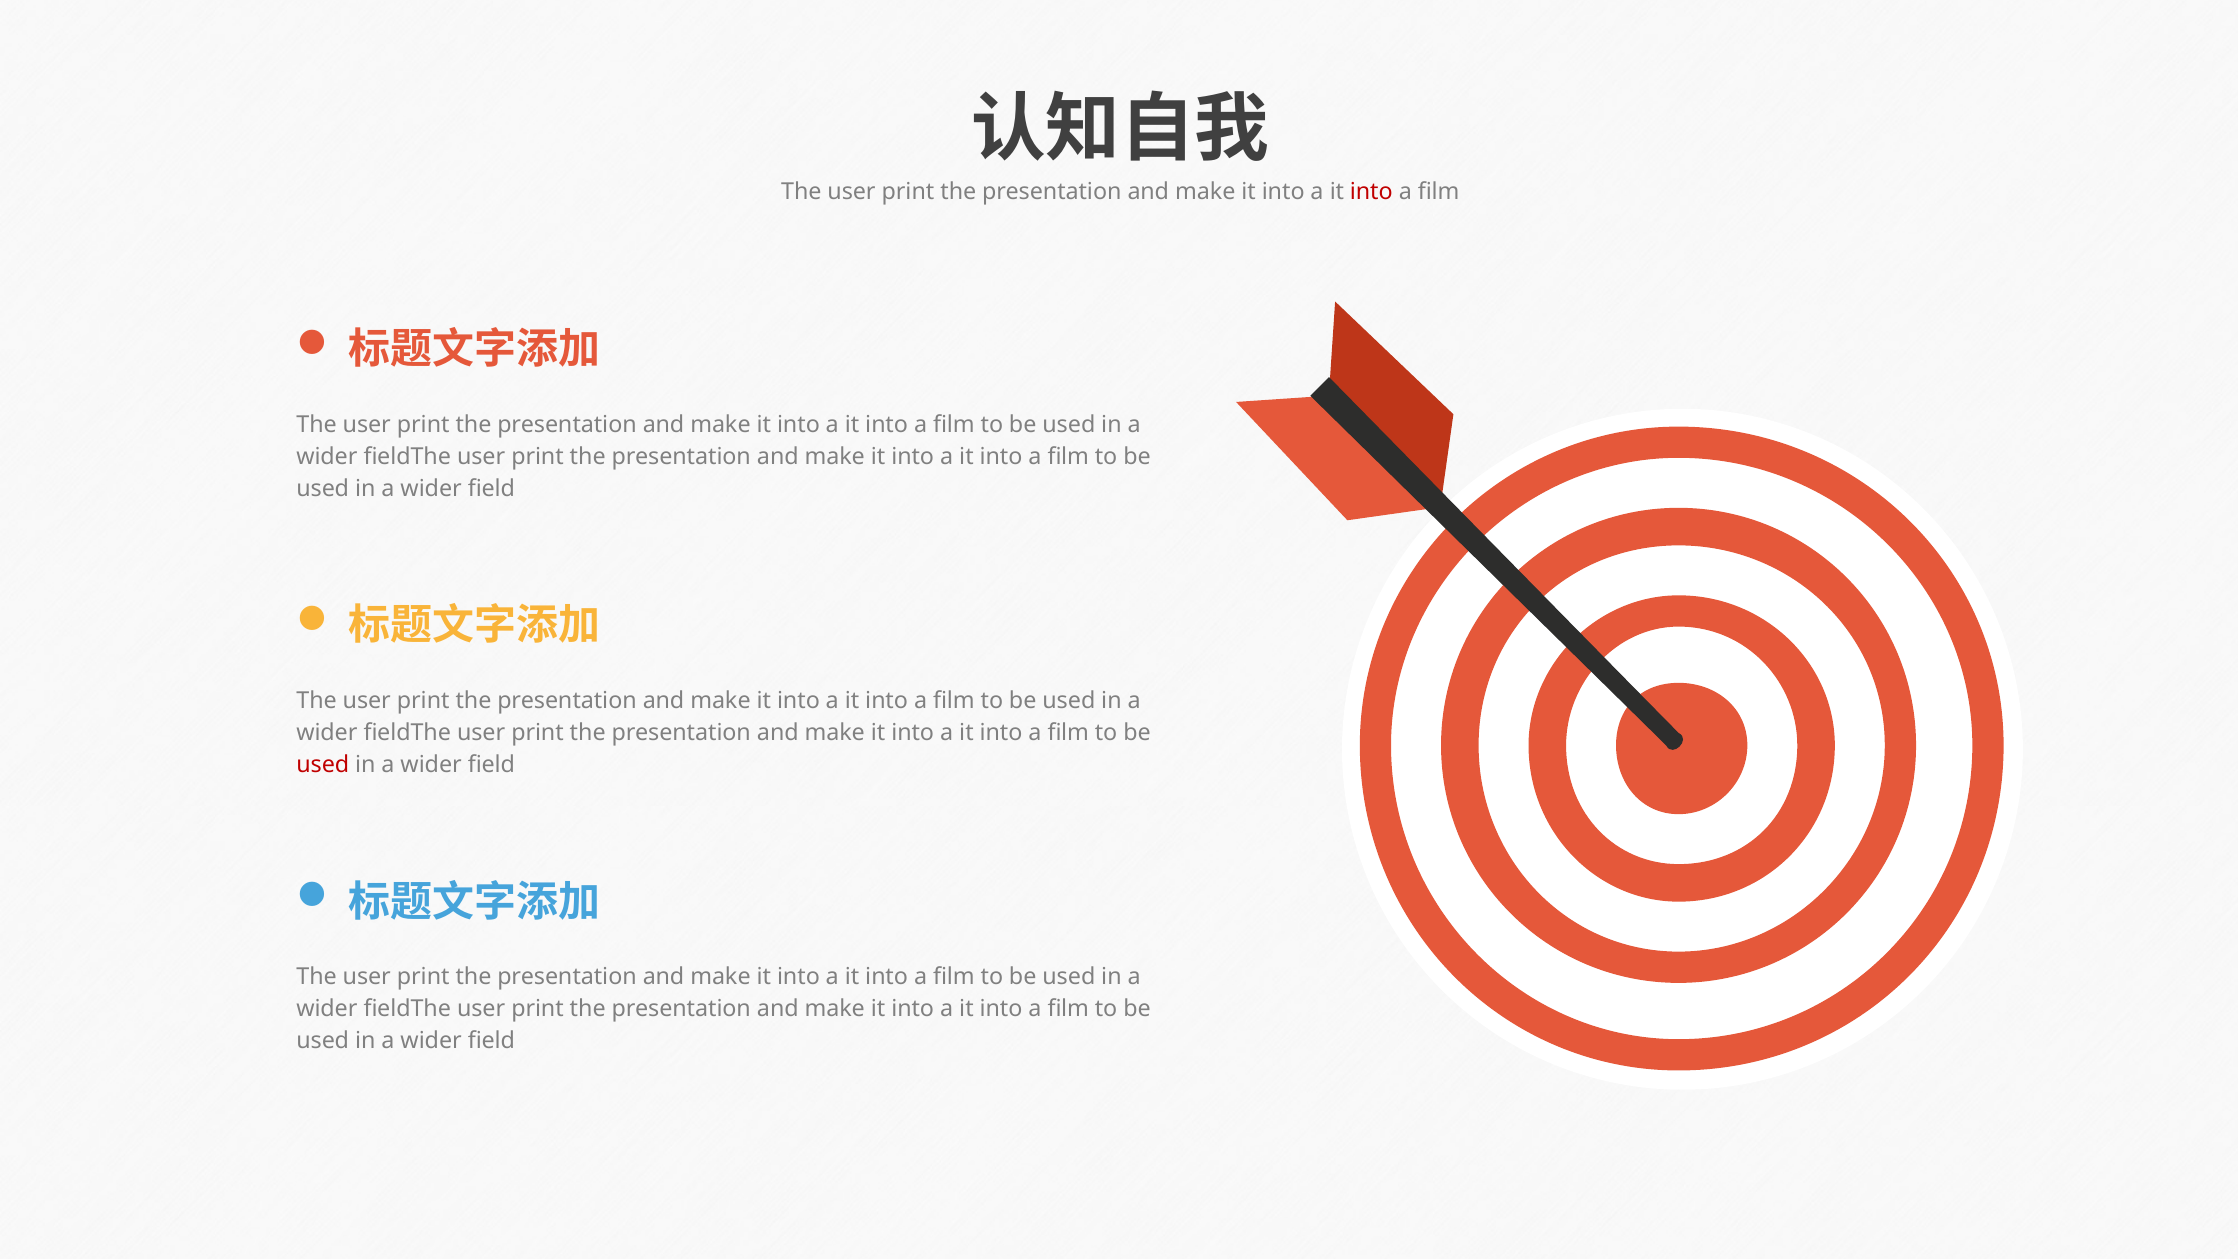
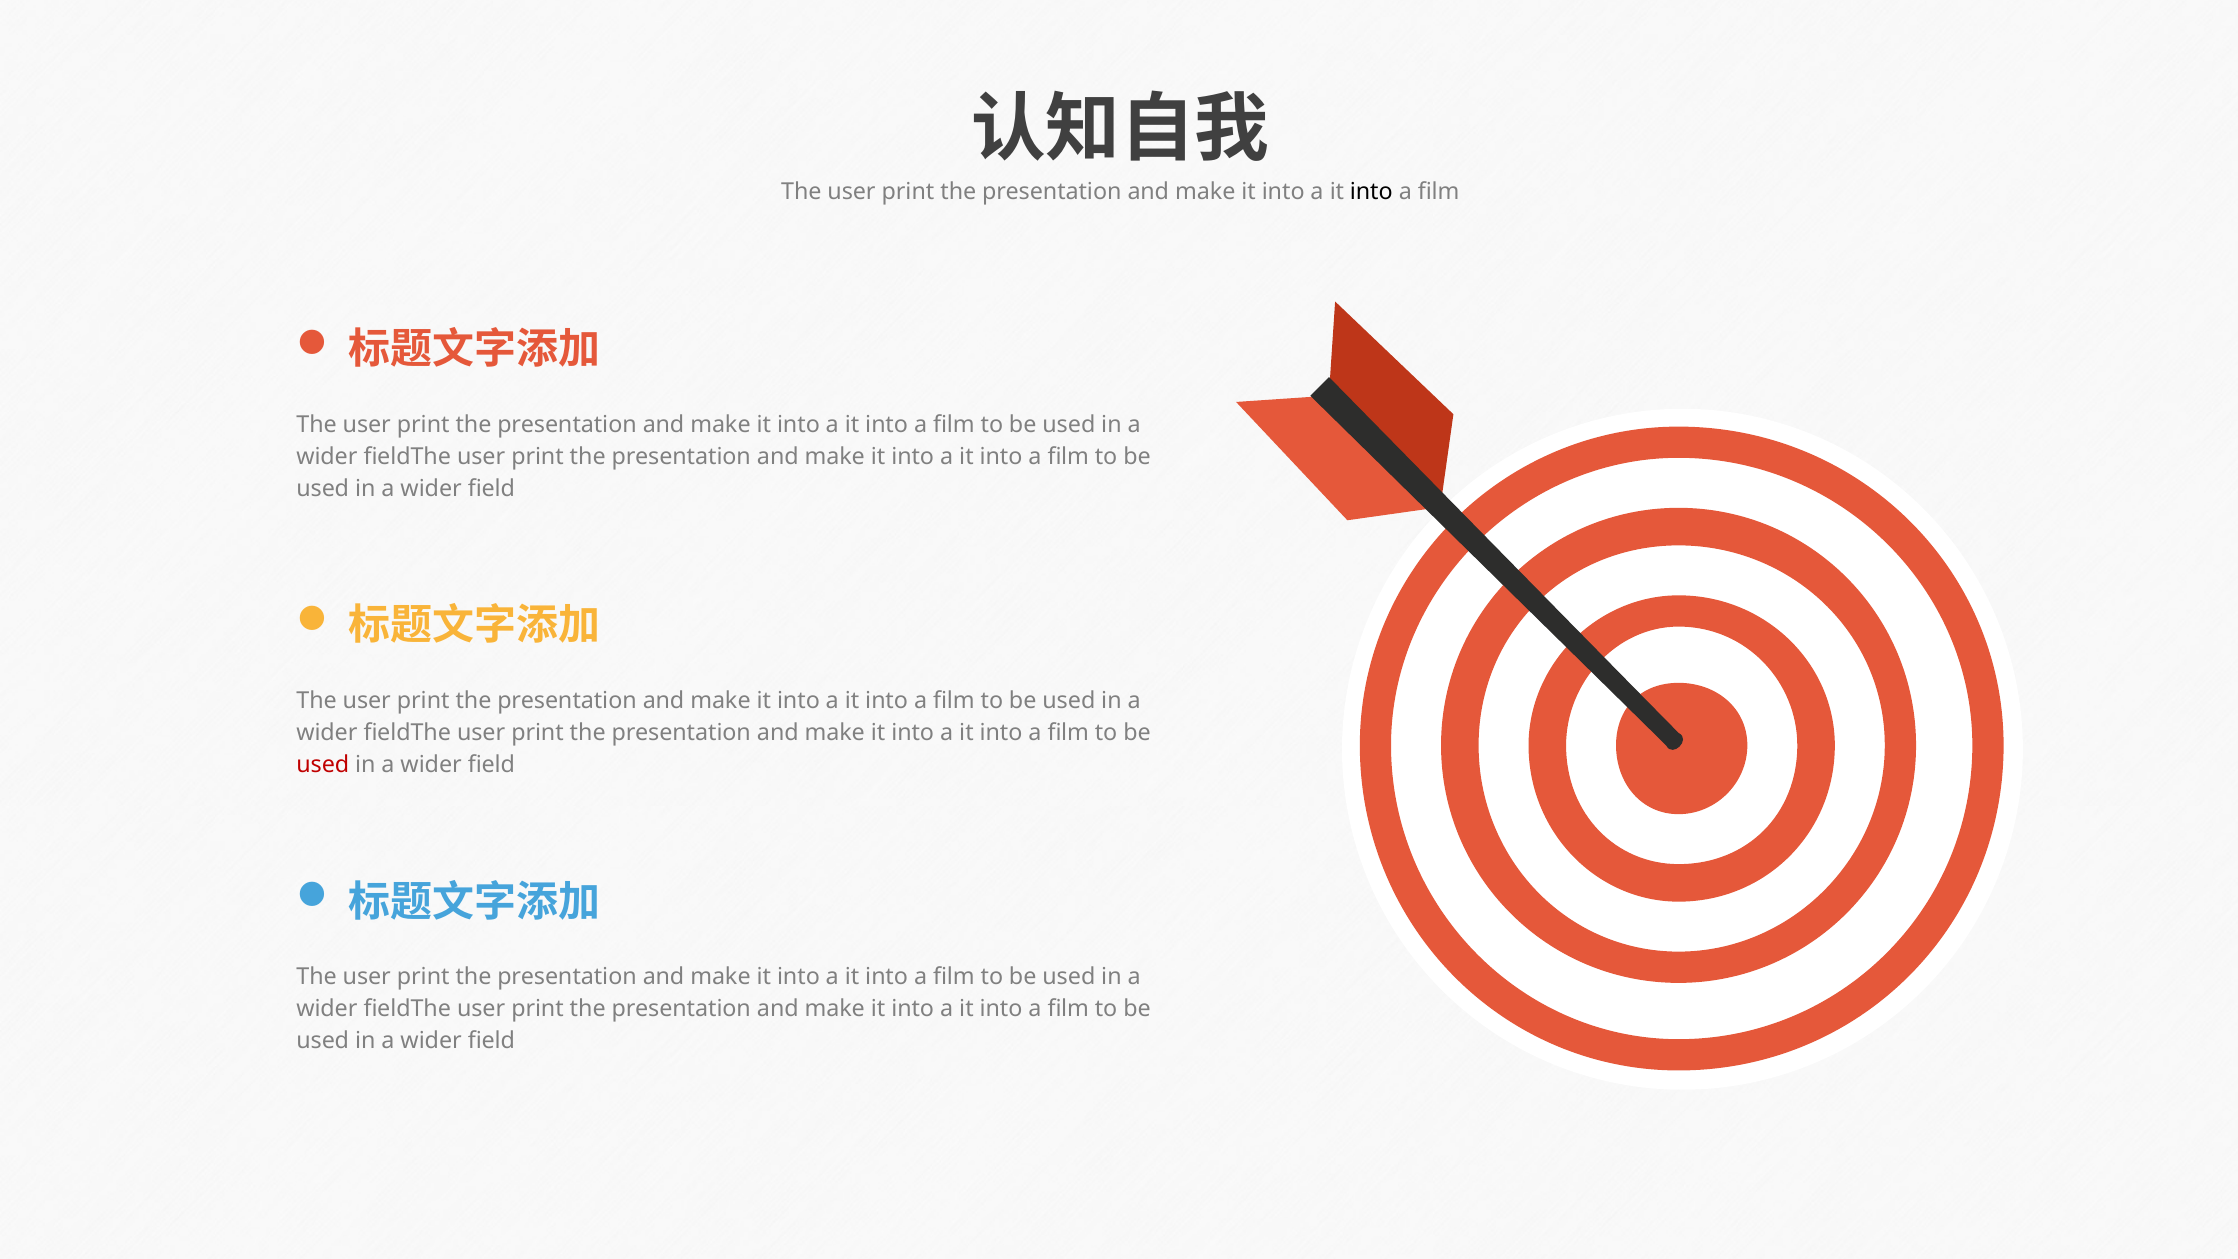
into colour: red -> black (1371, 192)
